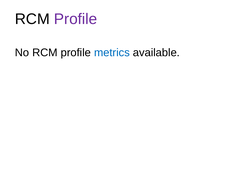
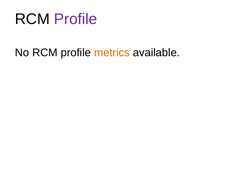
metrics colour: blue -> orange (112, 52)
